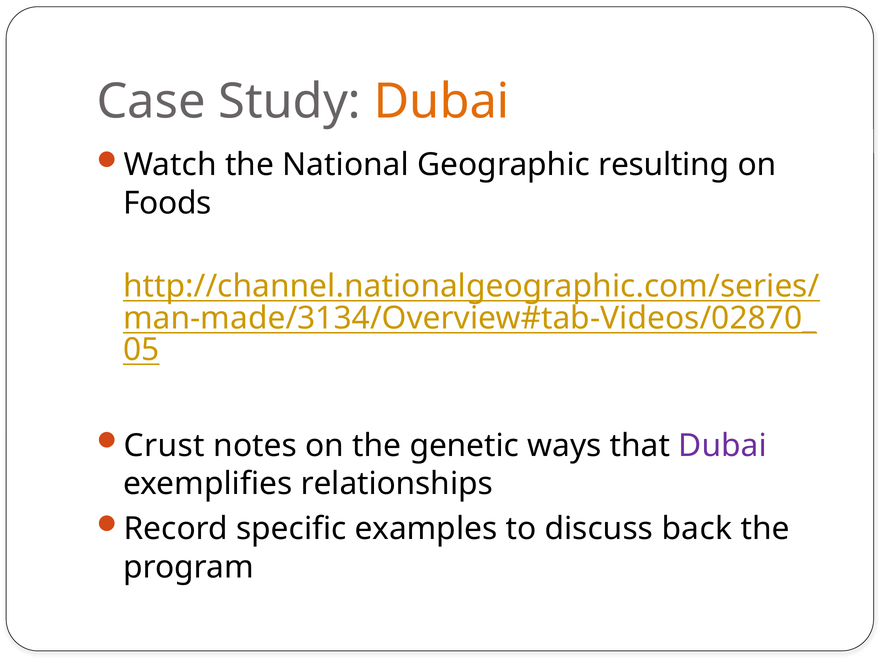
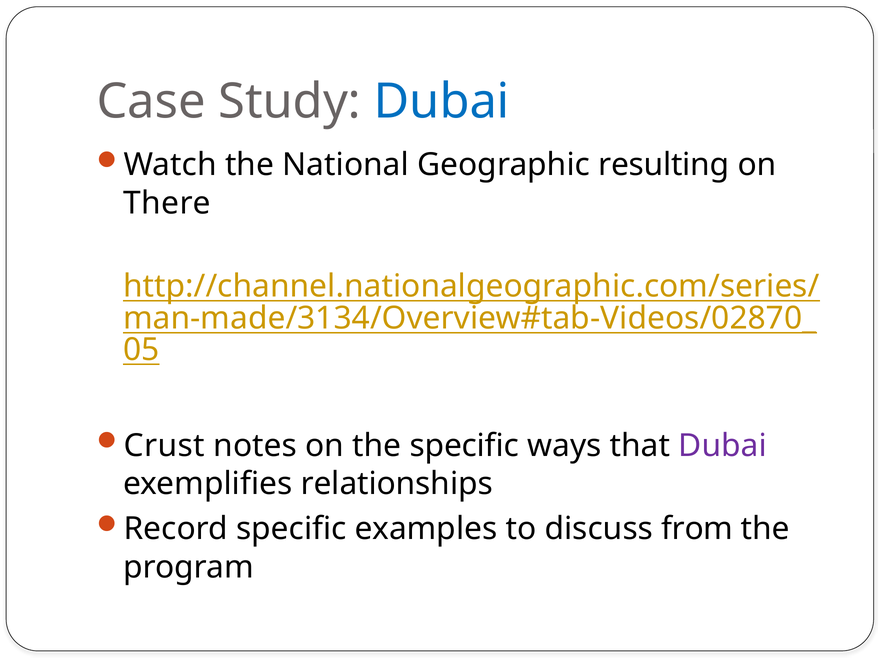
Dubai colour: orange -> blue (442, 102)
Foods: Foods -> There (167, 203)
the genetic: genetic -> specific (464, 446)
back: back -> from (697, 529)
